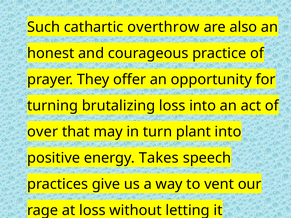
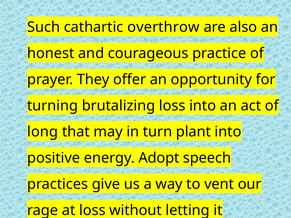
over: over -> long (43, 132)
Takes: Takes -> Adopt (159, 158)
